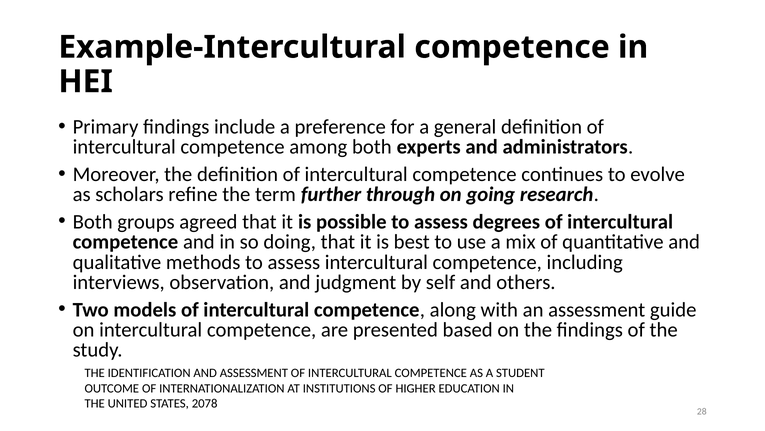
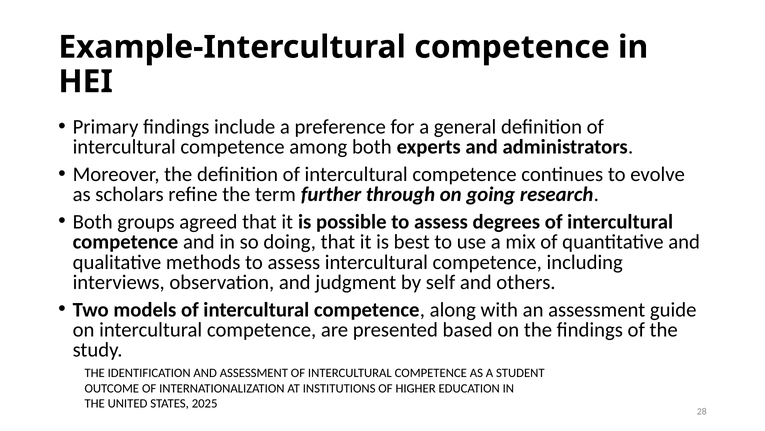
2078: 2078 -> 2025 (205, 403)
